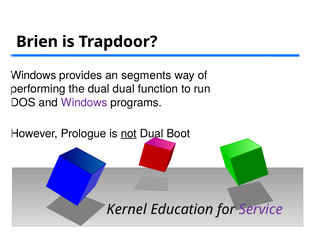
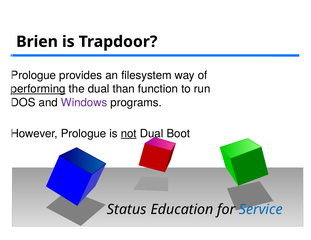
Windows: Windows -> Prologue (33, 75)
segments: segments -> filesystem (146, 75)
performing underline: none -> present (38, 89)
dual dual: dual -> than (124, 89)
Kernel: Kernel -> Status (127, 210)
Service colour: purple -> blue (261, 210)
